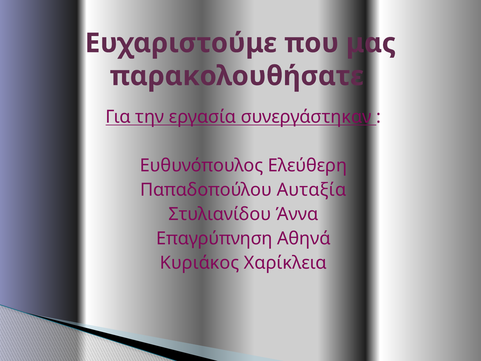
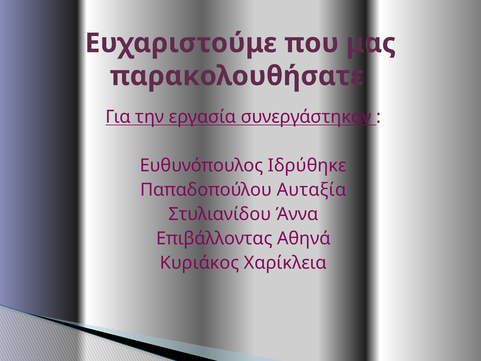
Ελεύθερη: Ελεύθερη -> Ιδρύθηκε (307, 165)
Επαγρύπνηση: Επαγρύπνηση -> Επιβάλλοντας (214, 238)
